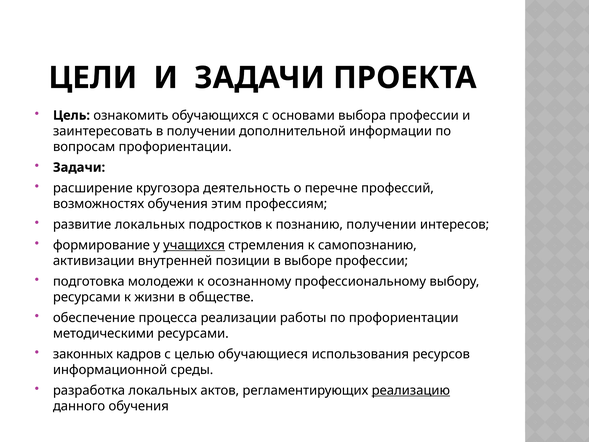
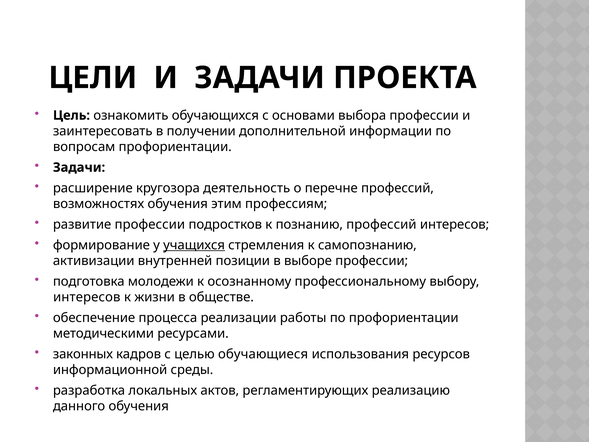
развитие локальных: локальных -> профессии (150, 224)
познанию получении: получении -> профессий (381, 224)
ресурсами: ресурсами -> интересов (87, 297)
реализацию underline: present -> none (411, 390)
